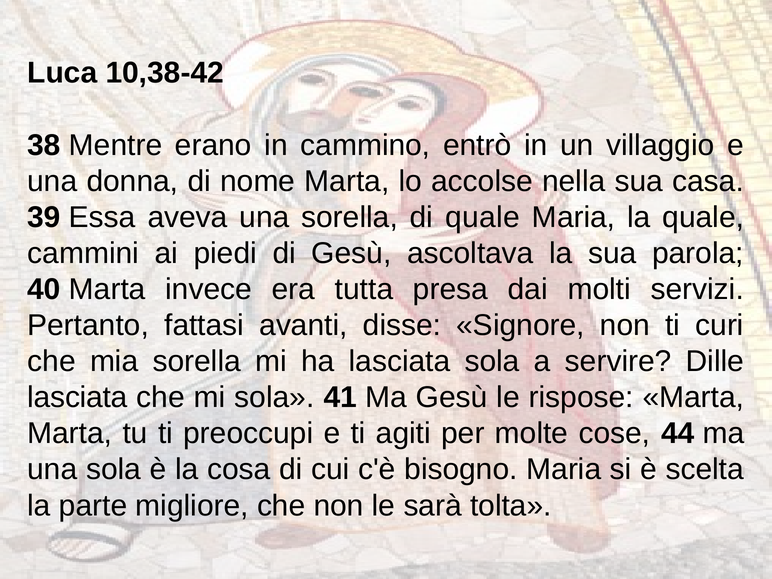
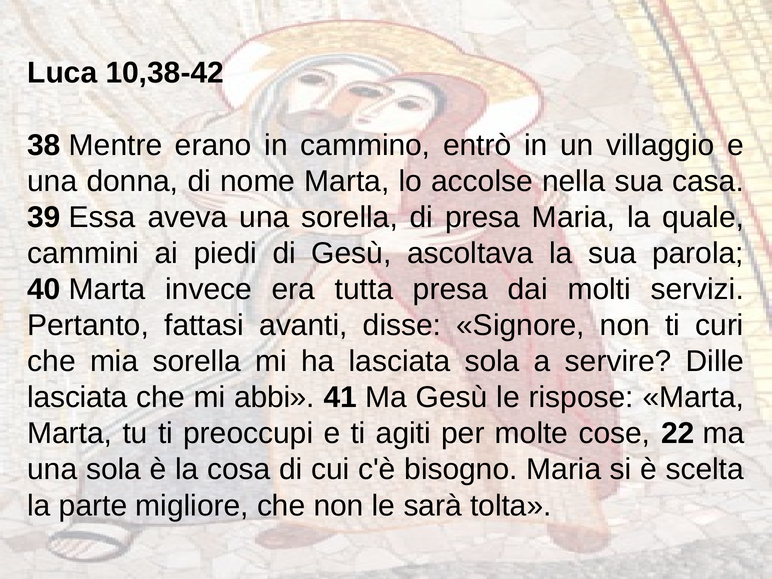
di quale: quale -> presa (483, 217)
mi sola: sola -> abbi (275, 397)
44: 44 -> 22 (678, 434)
